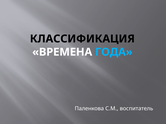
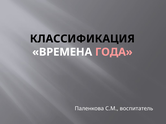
ГОДА colour: light blue -> pink (114, 52)
